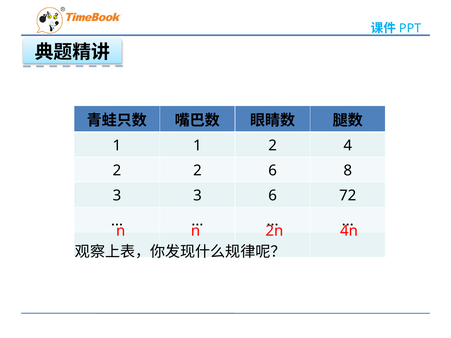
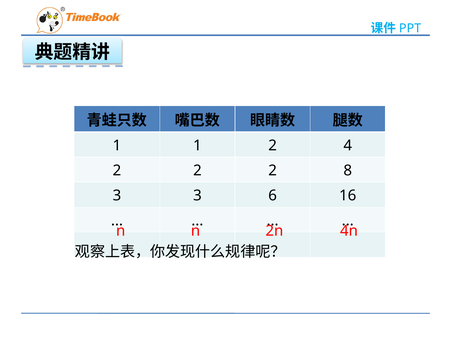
2 2 6: 6 -> 2 (273, 171)
72: 72 -> 16 (348, 196)
